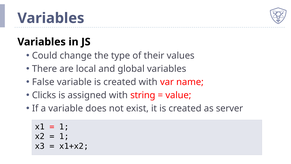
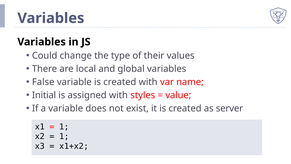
Clicks: Clicks -> Initial (44, 95)
string: string -> styles (143, 95)
